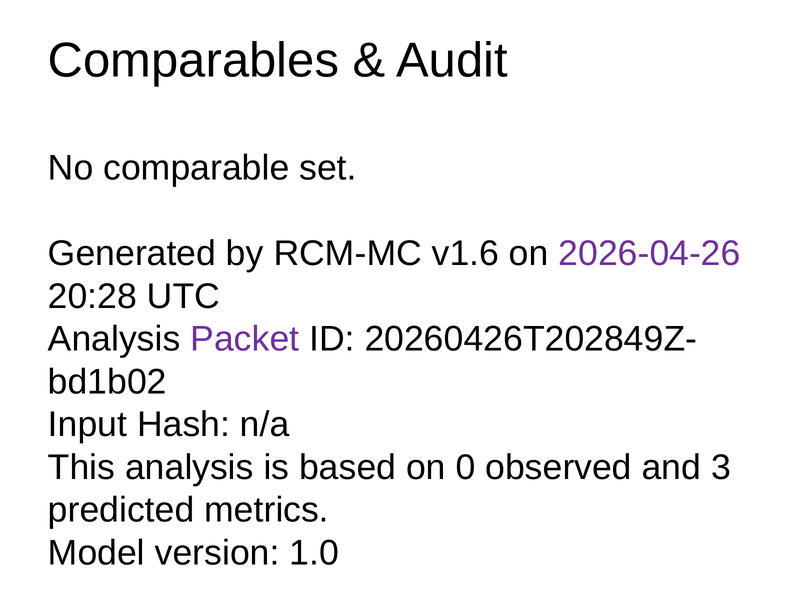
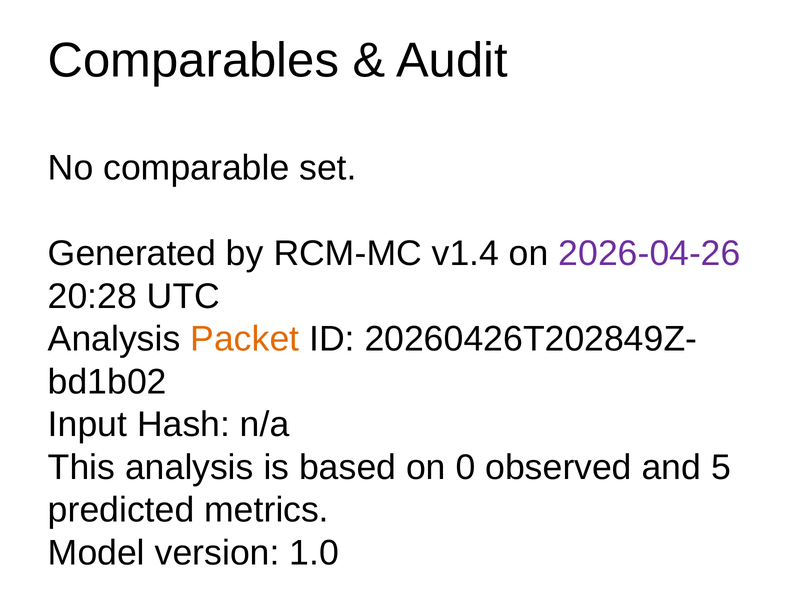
v1.6: v1.6 -> v1.4 (465, 253)
Packet colour: purple -> orange (245, 339)
3: 3 -> 5 (721, 467)
